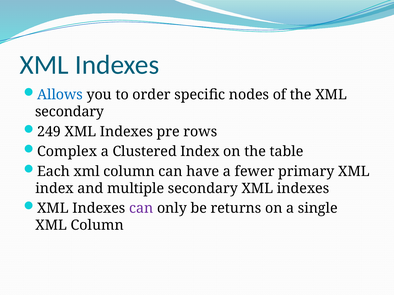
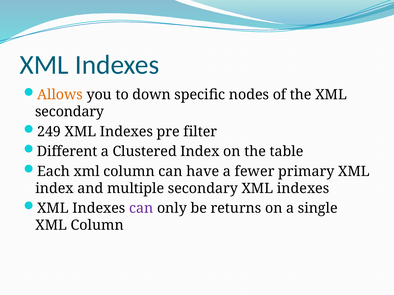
Allows colour: blue -> orange (60, 95)
order: order -> down (152, 95)
rows: rows -> filter (200, 132)
Complex: Complex -> Different (67, 152)
